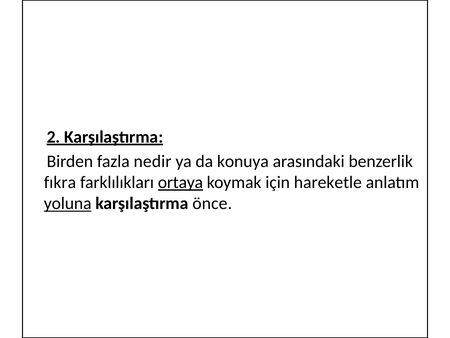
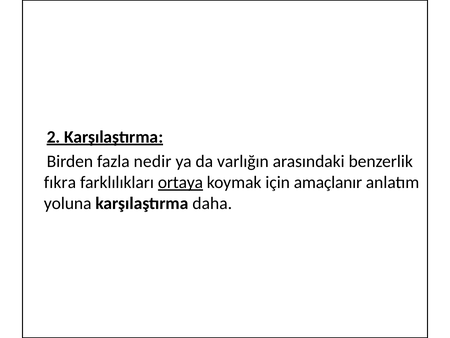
konuya: konuya -> varlığın (243, 161)
hareketle: hareketle -> amaçlanır (328, 182)
yoluna underline: present -> none (68, 203)
önce: önce -> daha (212, 203)
